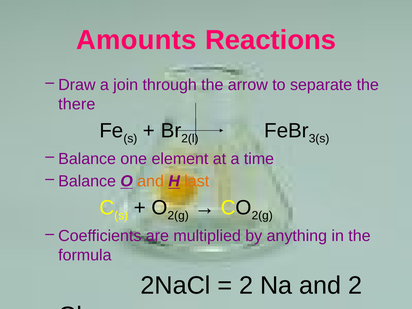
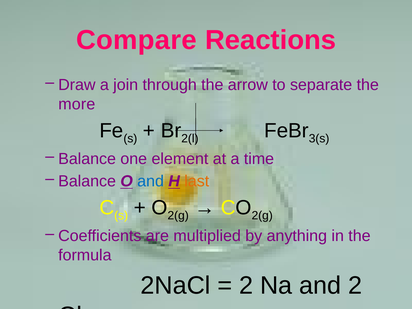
Amounts: Amounts -> Compare (136, 40)
there: there -> more (77, 104)
and colour: orange -> blue (151, 181)
